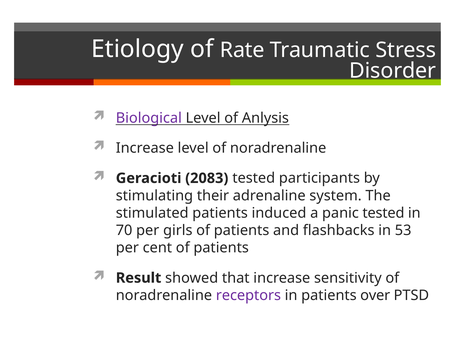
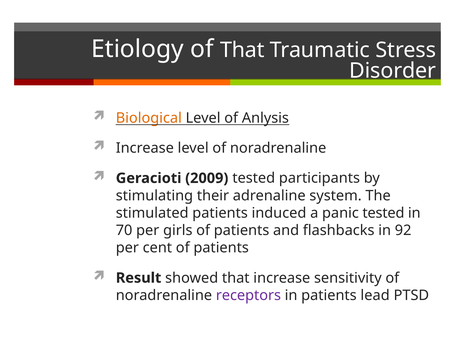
of Rate: Rate -> That (242, 50)
Biological colour: purple -> orange (149, 118)
2083: 2083 -> 2009 (207, 178)
53: 53 -> 92 (403, 231)
over: over -> lead (375, 296)
